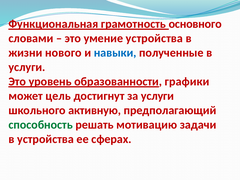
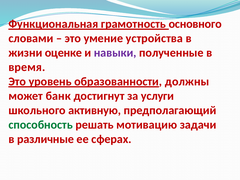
нового: нового -> оценке (63, 53)
навыки colour: blue -> purple (115, 53)
услуги: услуги -> время (27, 67)
графики: графики -> должны (187, 82)
цель: цель -> банк (58, 96)
в устройства: устройства -> различные (46, 139)
